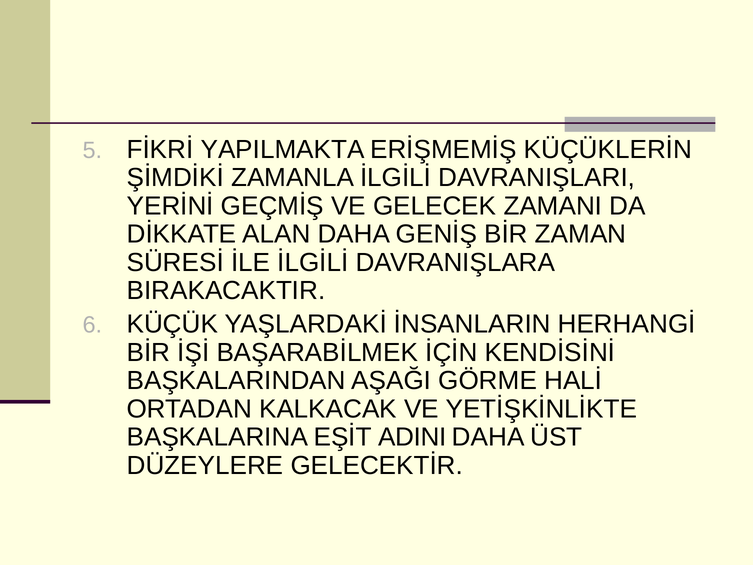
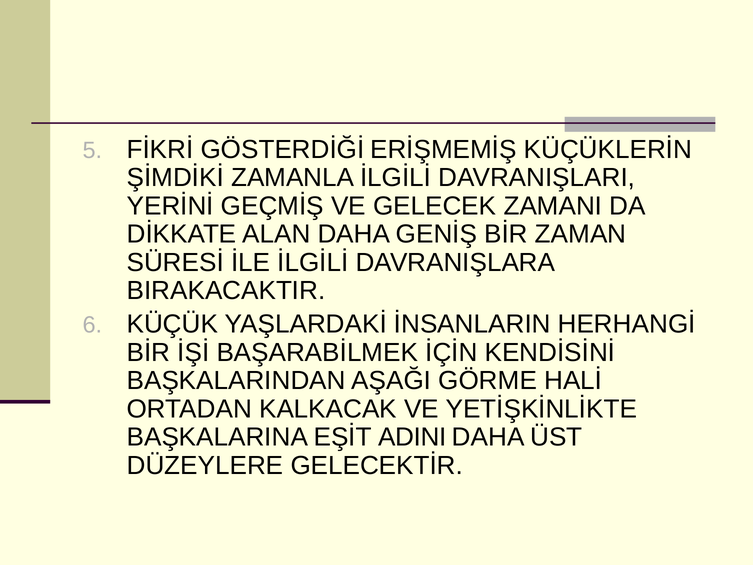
YAPILMAKTA: YAPILMAKTA -> GÖSTERDİĞİ (283, 150)
